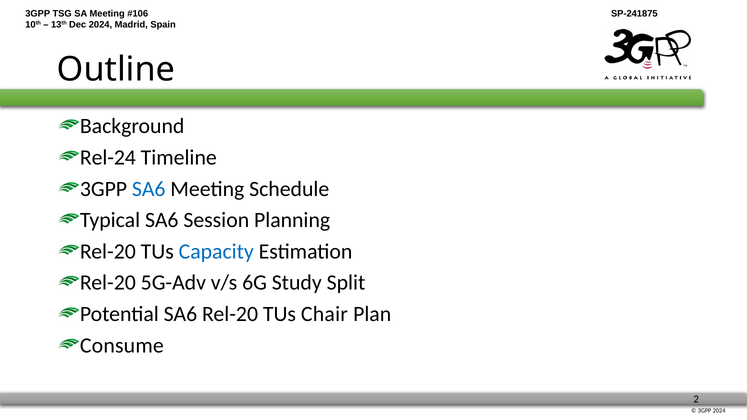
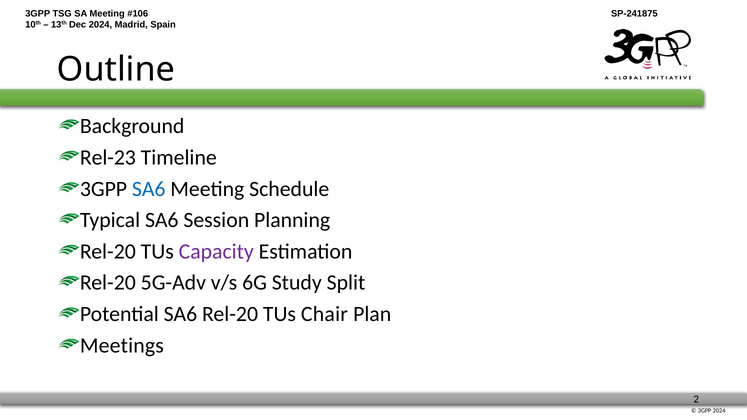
Rel-24: Rel-24 -> Rel-23 (108, 158)
Capacity colour: blue -> purple (216, 252)
Consume: Consume -> Meetings (122, 346)
